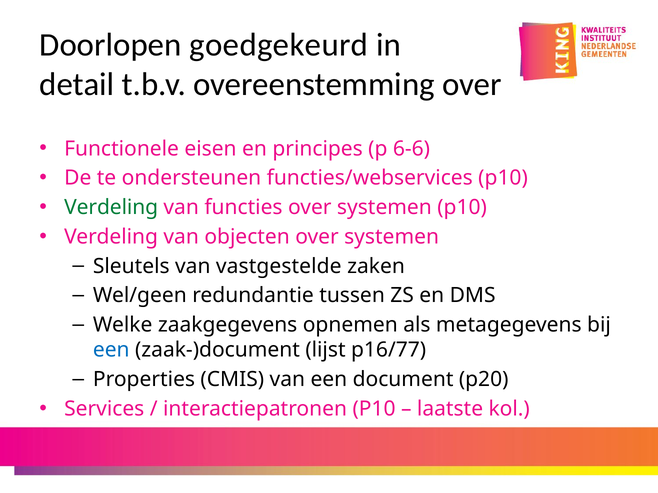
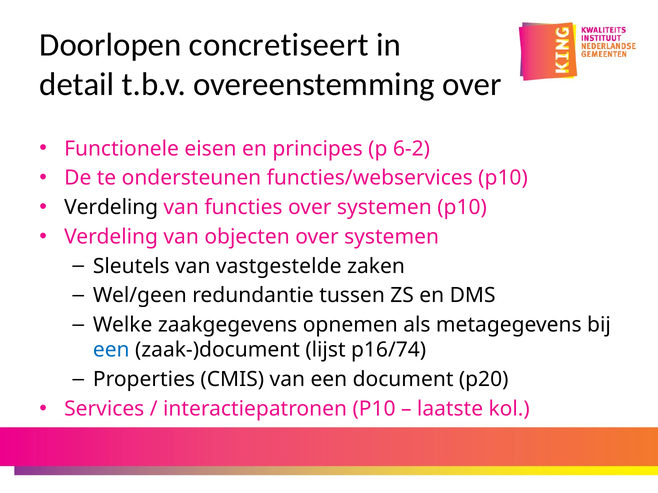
goedgekeurd: goedgekeurd -> concretiseert (279, 45)
6-6: 6-6 -> 6-2 (411, 149)
Verdeling colour: green -> black (111, 208)
p16/77: p16/77 -> p16/74 (389, 350)
